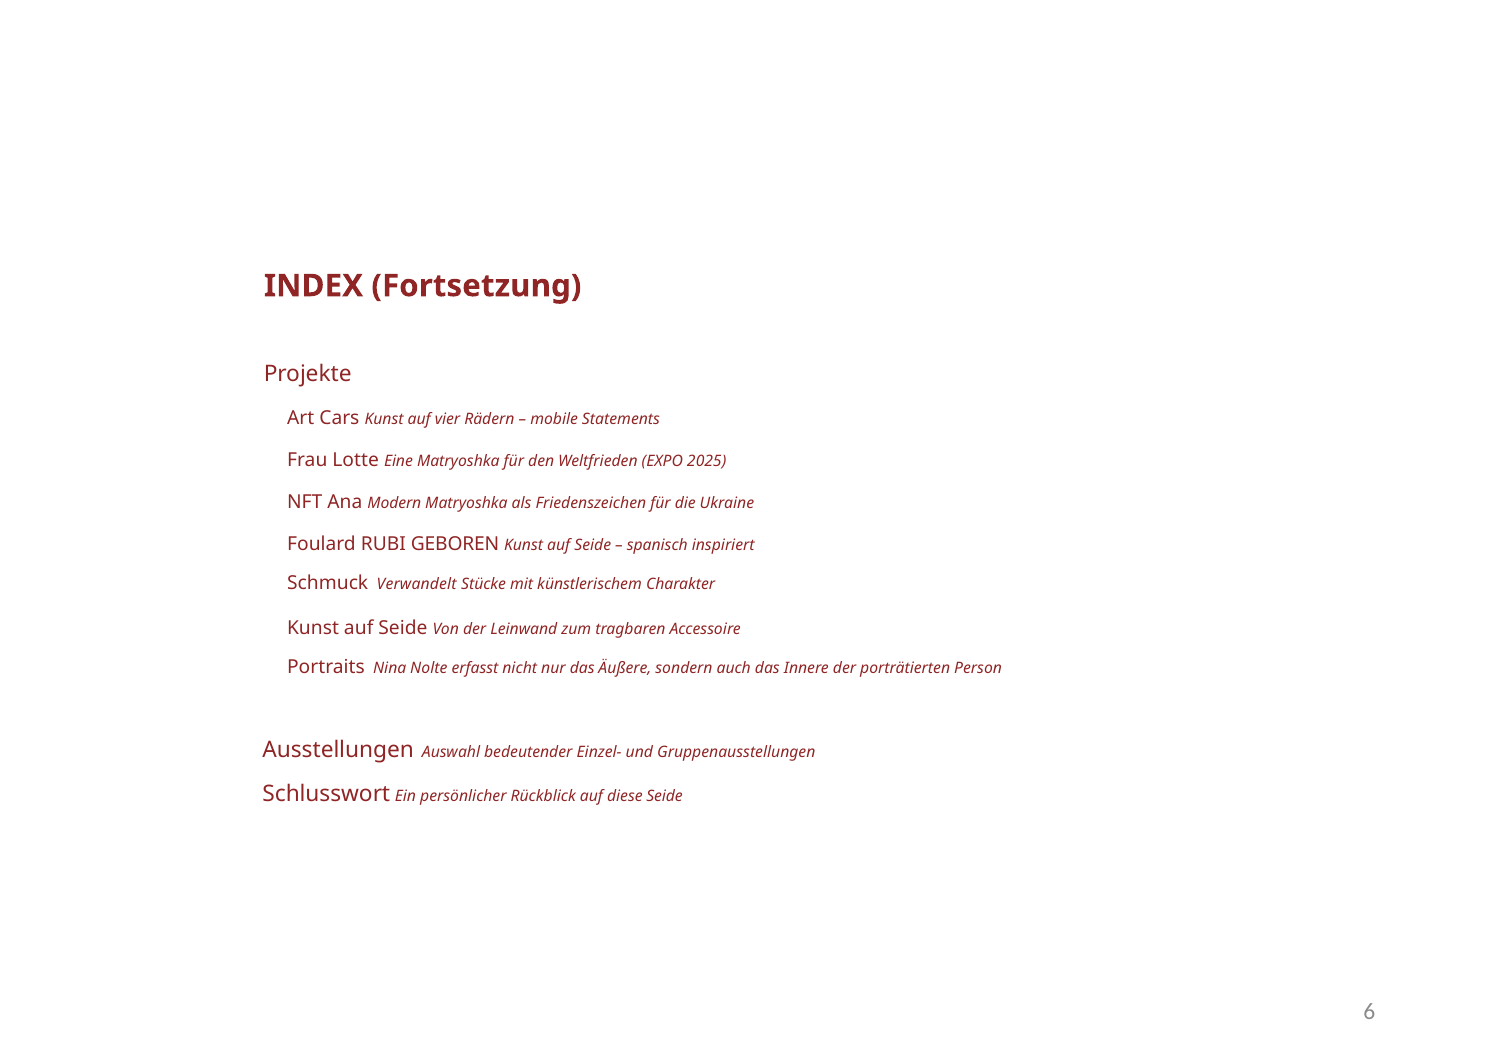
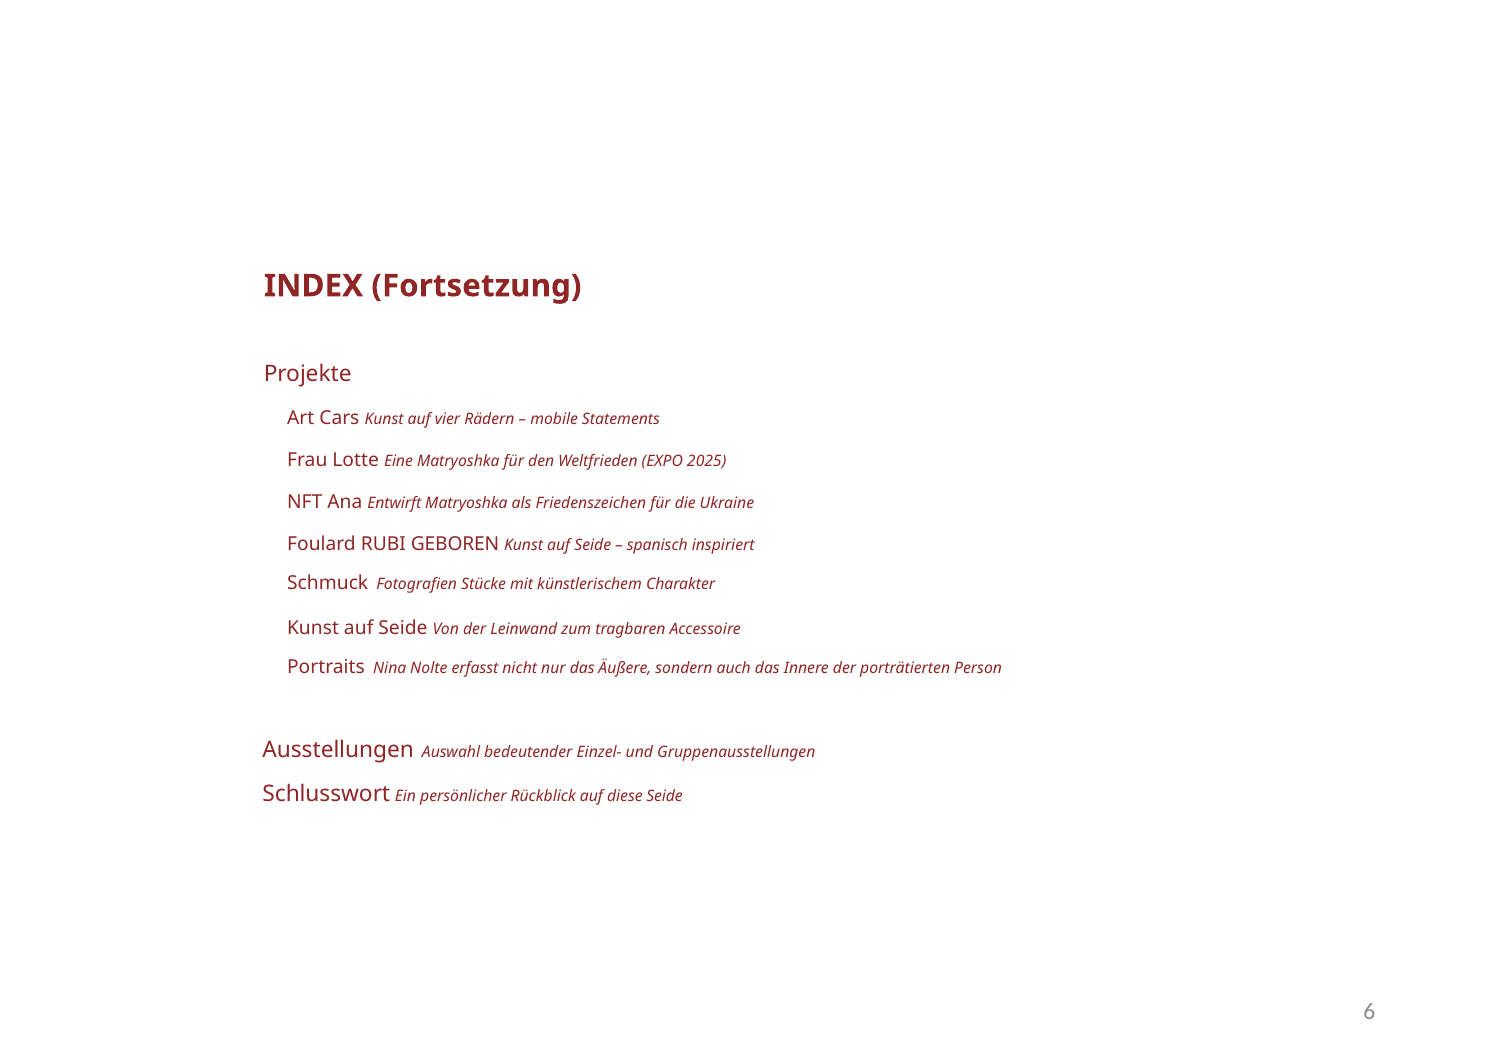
Modern: Modern -> Entwirft (394, 503)
Verwandelt: Verwandelt -> Fotografien (417, 584)
